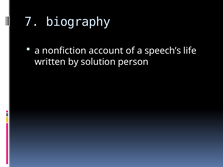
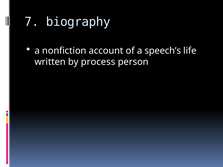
solution: solution -> process (98, 62)
